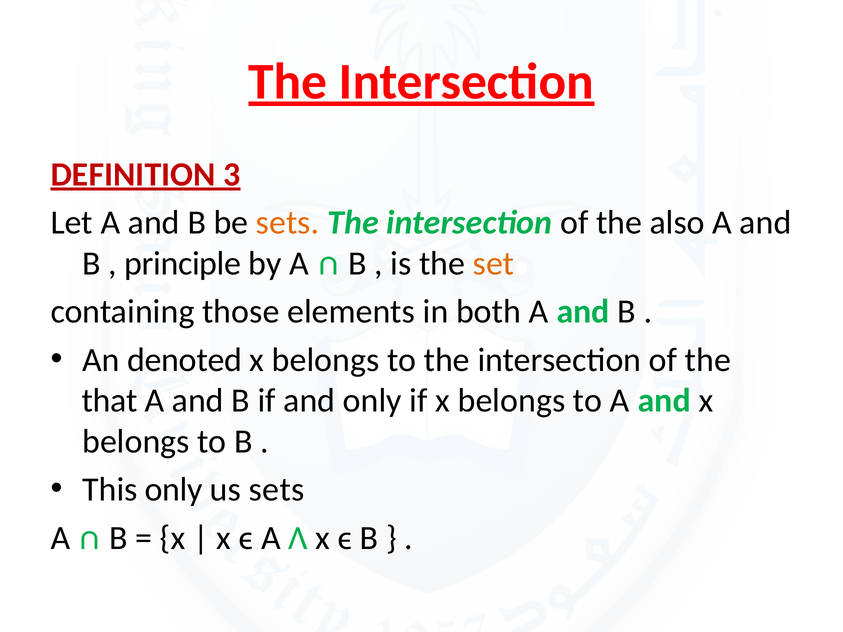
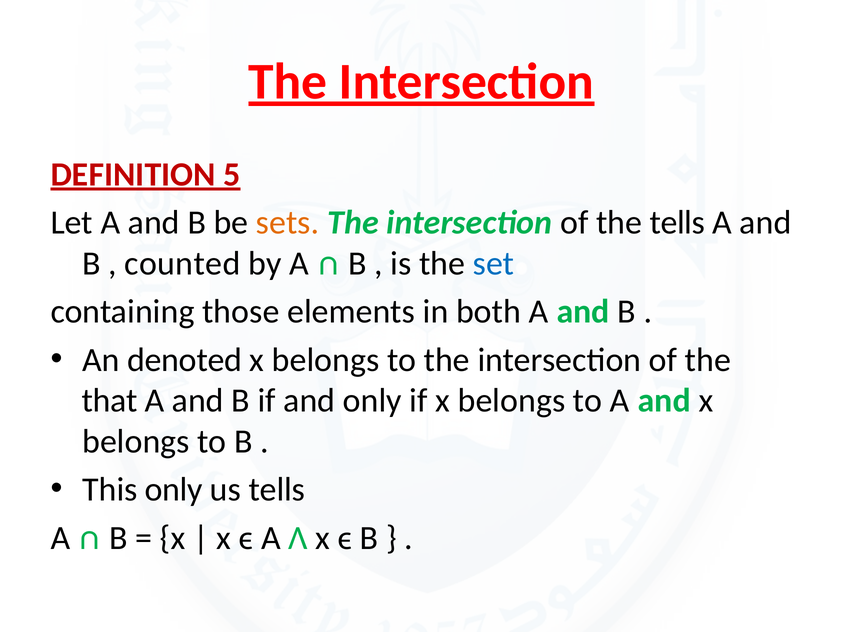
3: 3 -> 5 (232, 174)
the also: also -> tells (677, 223)
principle: principle -> counted (182, 264)
set colour: orange -> blue (494, 264)
us sets: sets -> tells (277, 490)
